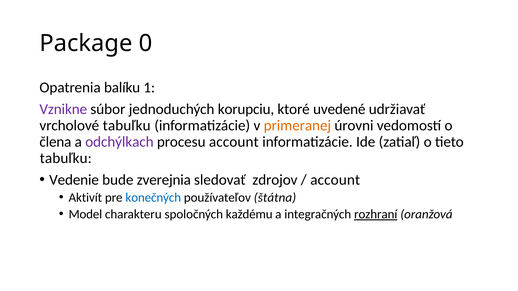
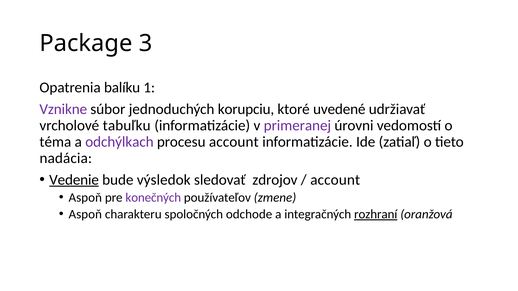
0: 0 -> 3 (145, 44)
primeranej colour: orange -> purple (297, 126)
člena: člena -> téma (55, 142)
tabuľku: tabuľku -> nadácia (66, 158)
Vedenie underline: none -> present (74, 180)
zverejnia: zverejnia -> výsledok (164, 180)
Aktivít: Aktivít -> Aspoň (85, 198)
konečných colour: blue -> purple (153, 198)
štátna: štátna -> zmene (275, 198)
Model: Model -> Aspoň (85, 215)
každému: každému -> odchode (249, 215)
